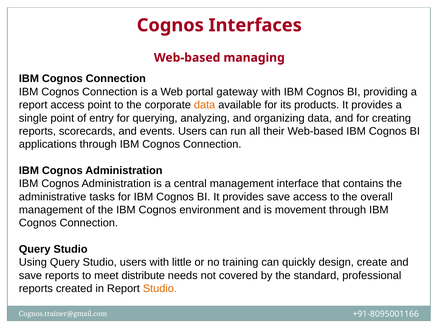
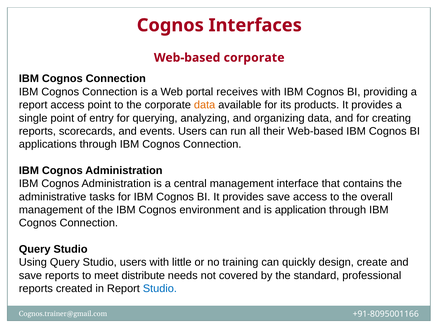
Web-based managing: managing -> corporate (254, 58)
gateway: gateway -> receives (237, 92)
movement: movement -> application (300, 210)
Studio colour: orange -> blue (160, 289)
